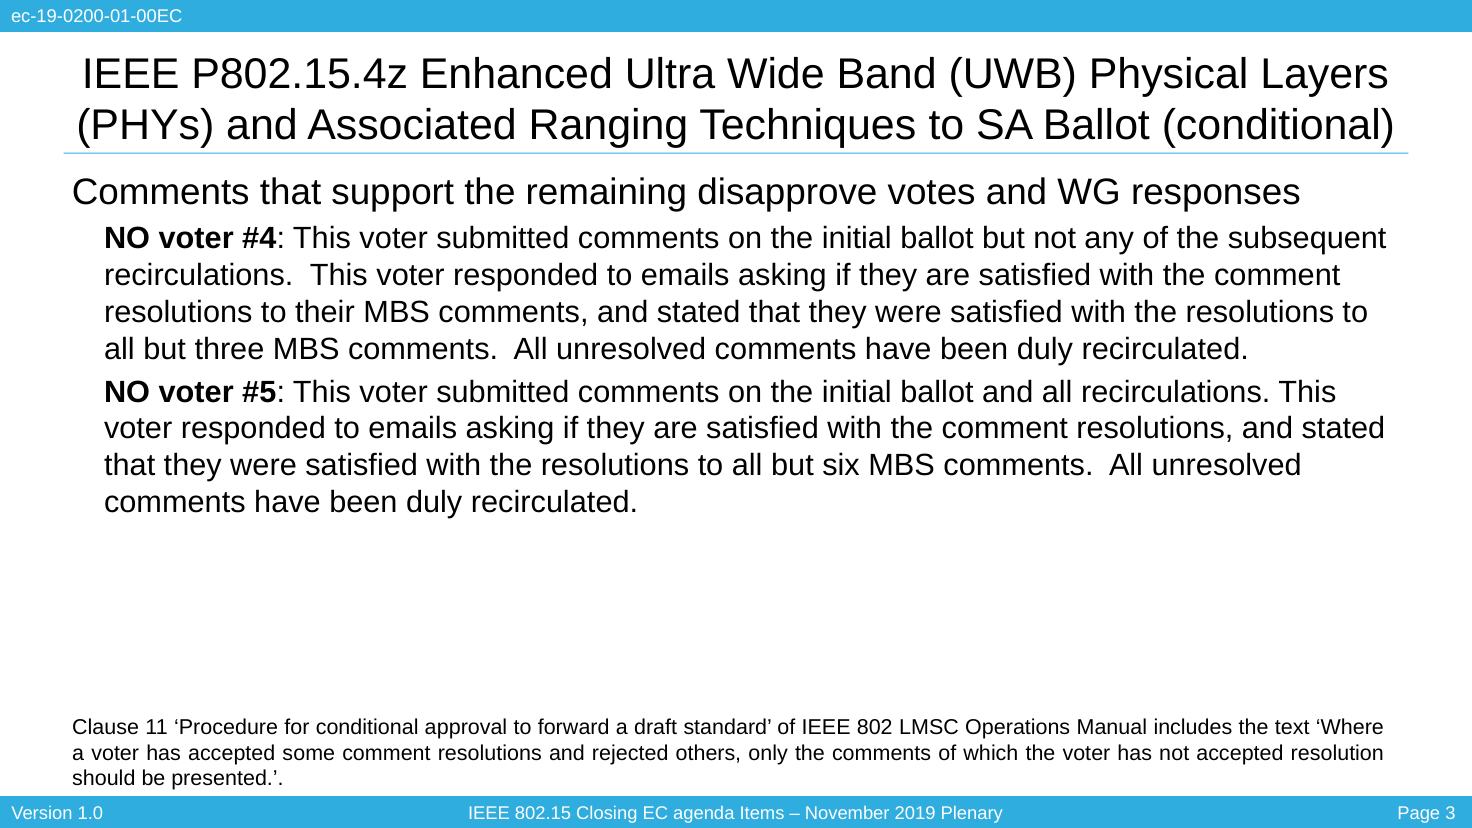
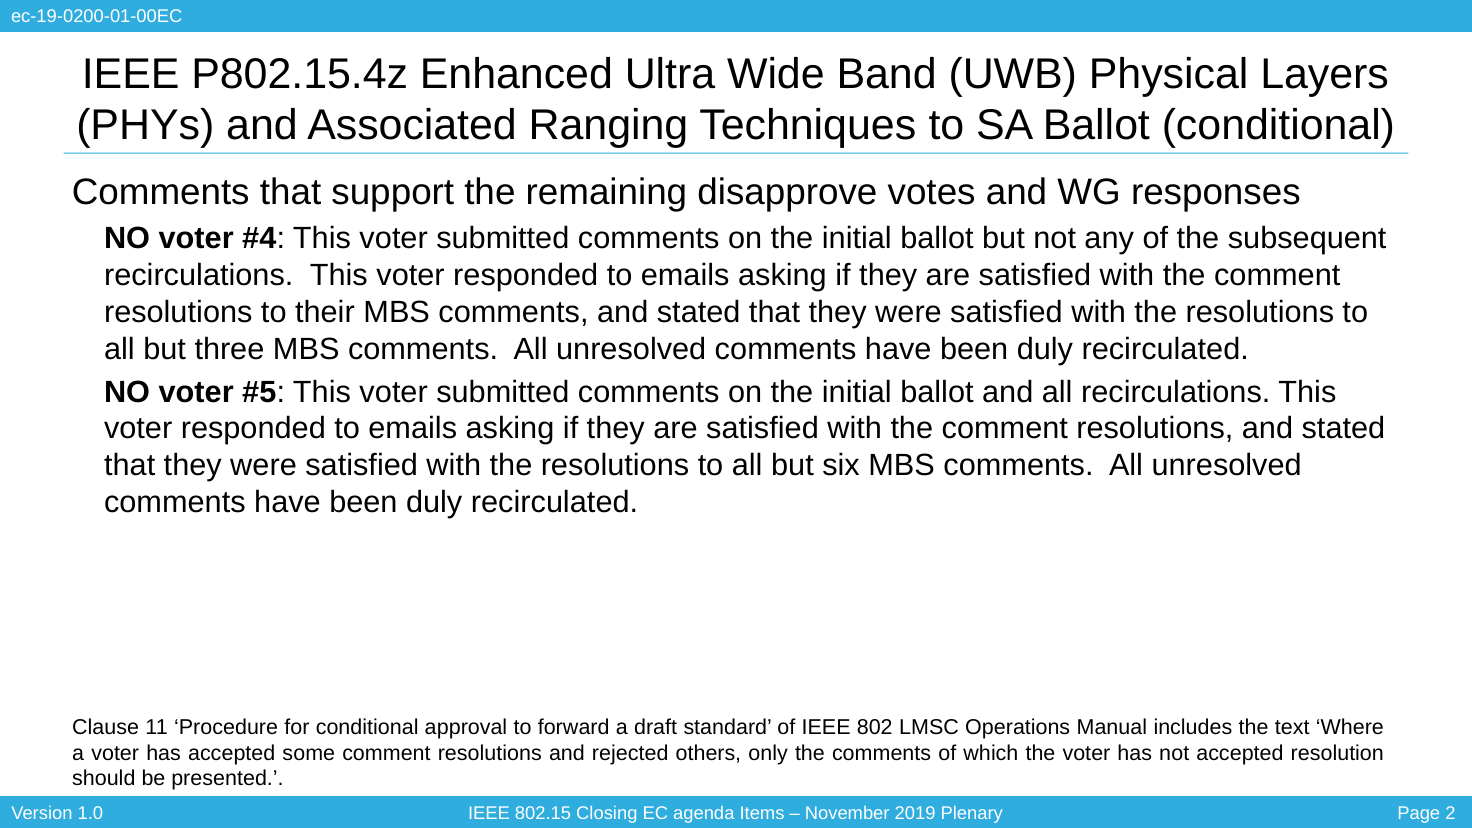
3: 3 -> 2 (1451, 813)
